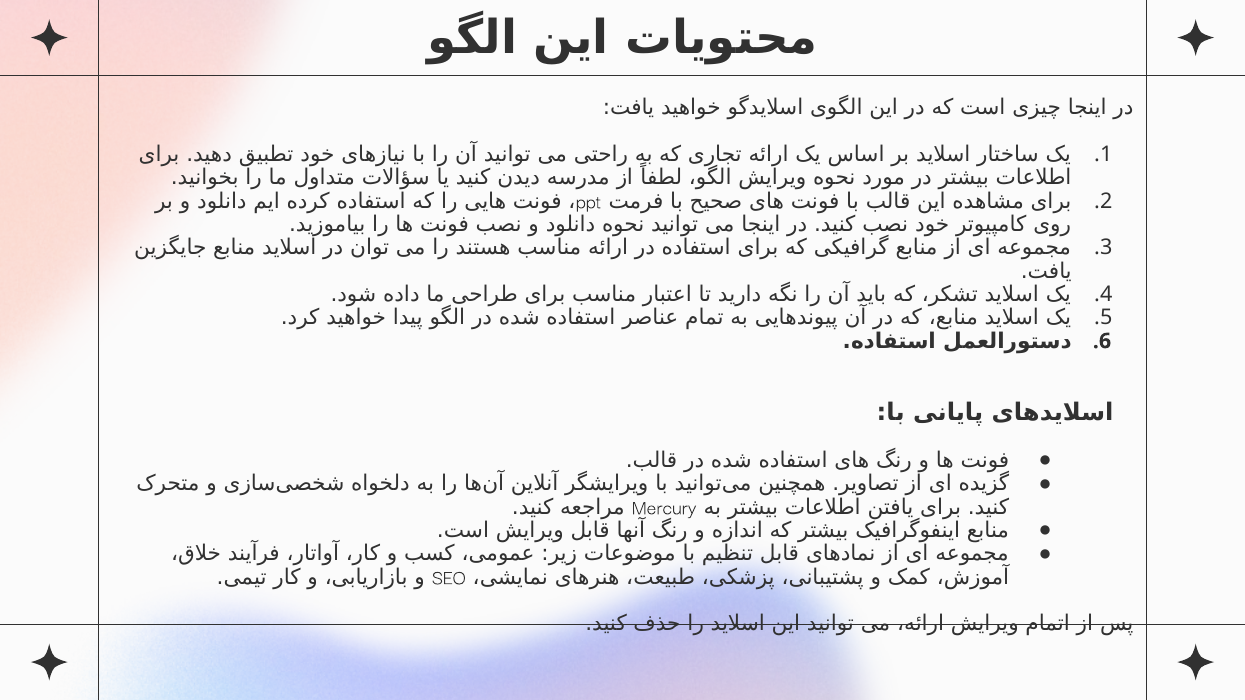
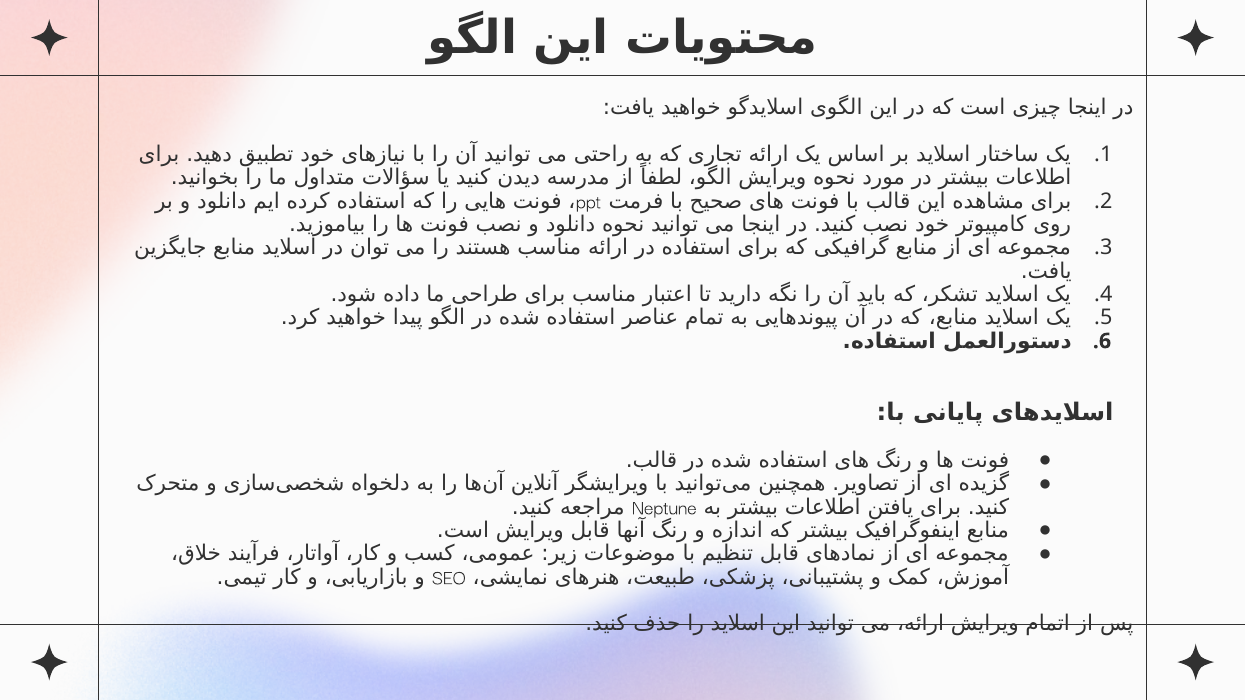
Mercury: Mercury -> Neptune (664, 507)
